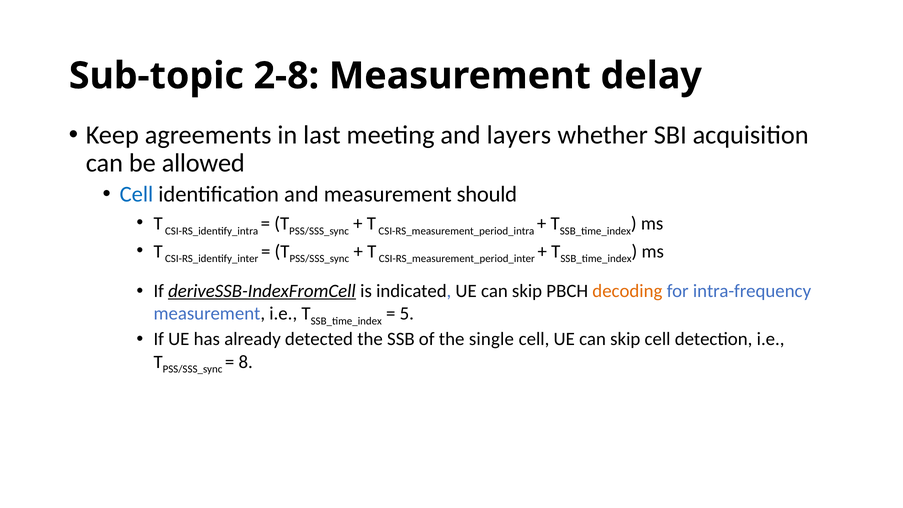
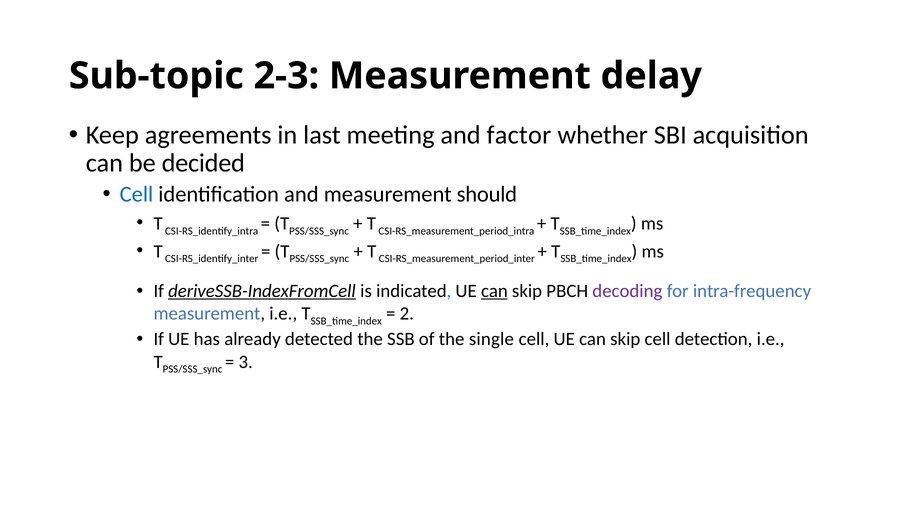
2-8: 2-8 -> 2-3 (286, 76)
layers: layers -> factor (519, 135)
allowed: allowed -> decided (203, 163)
can underline: none -> present (494, 291)
decoding colour: orange -> purple (627, 291)
5: 5 -> 2 (407, 314)
8: 8 -> 3 (246, 362)
